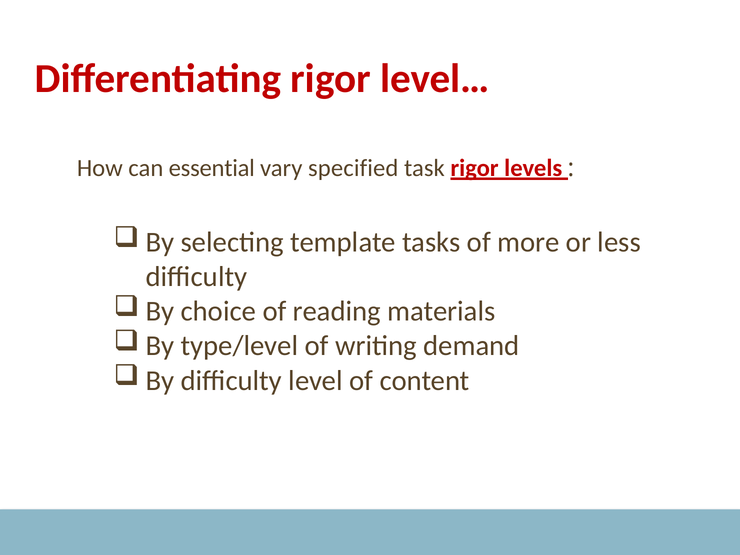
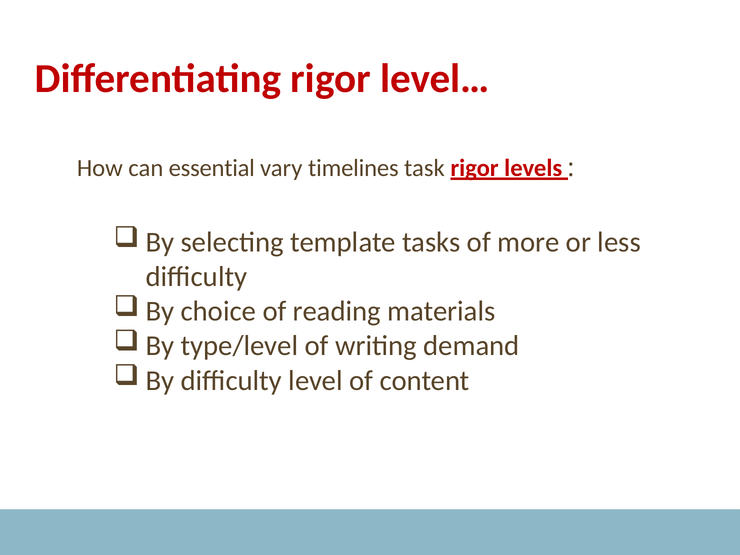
specified: specified -> timelines (353, 168)
